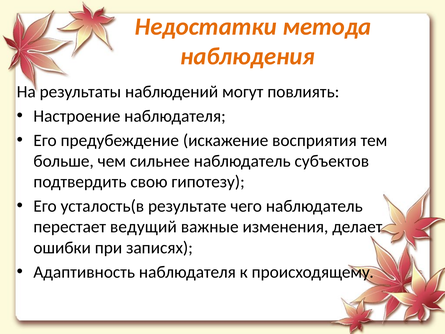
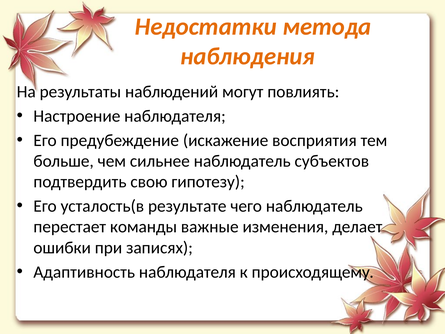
ведущий: ведущий -> команды (144, 227)
